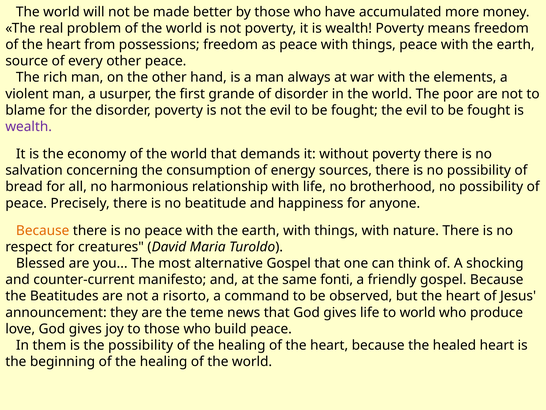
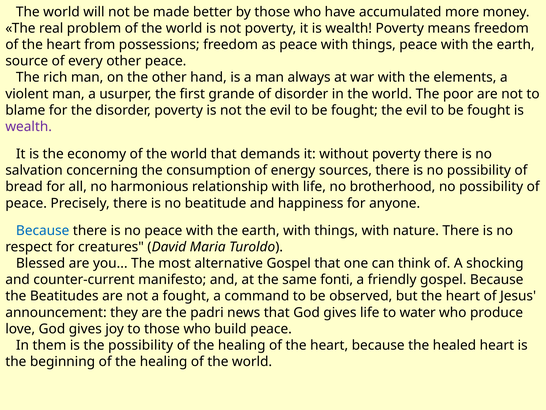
Because colour: orange -> blue (43, 230)
a risorto: risorto -> fought (186, 296)
teme: teme -> padri (207, 312)
to world: world -> water (418, 312)
